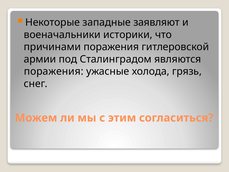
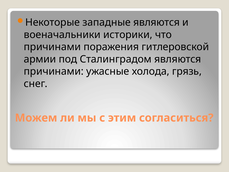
западные заявляют: заявляют -> являются (157, 22)
поражения: поражения -> причинами (54, 71)
